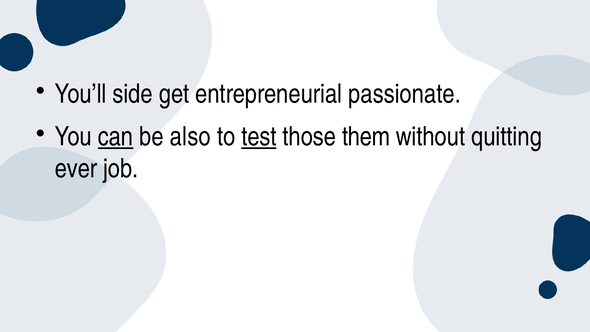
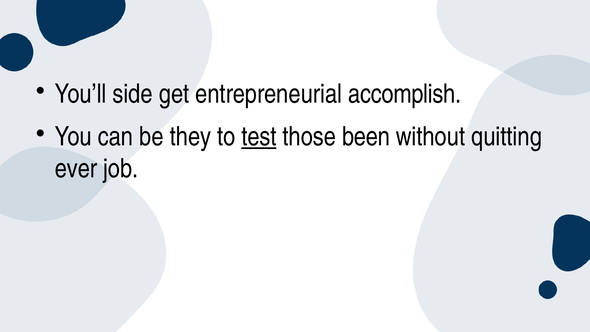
passionate: passionate -> accomplish (405, 94)
can underline: present -> none (116, 137)
also: also -> they (190, 137)
them: them -> been (366, 137)
